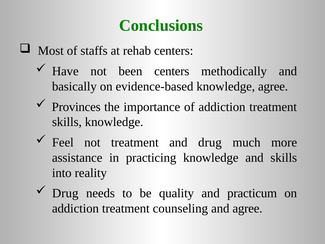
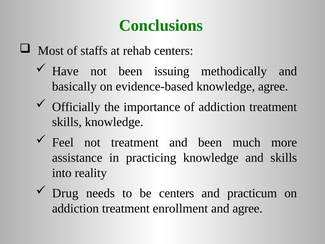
been centers: centers -> issuing (172, 71)
Provinces: Provinces -> Officially (76, 107)
and drug: drug -> been (210, 142)
be quality: quality -> centers (177, 193)
counseling: counseling -> enrollment (180, 208)
